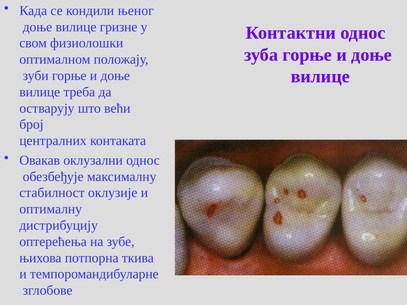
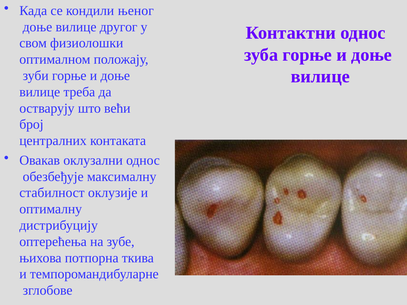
гризне: гризне -> другог (119, 27)
